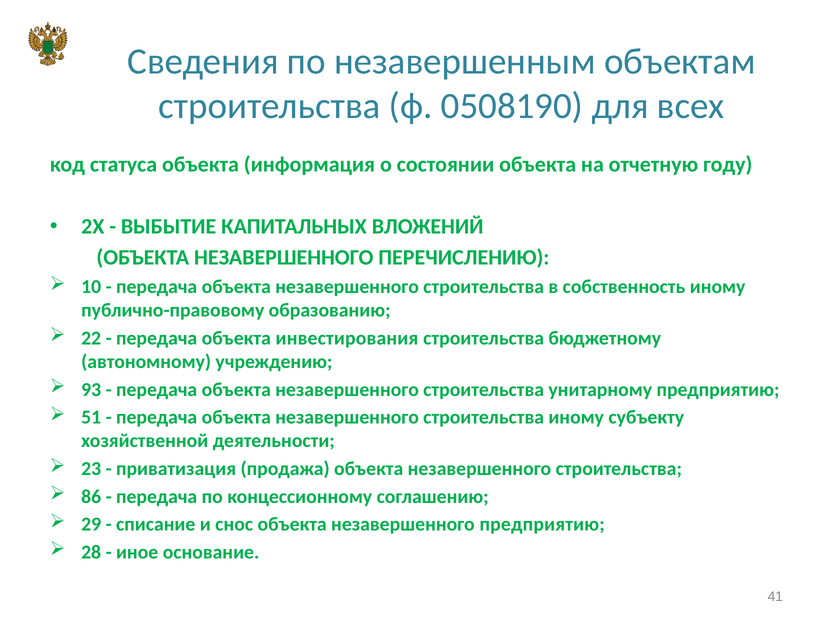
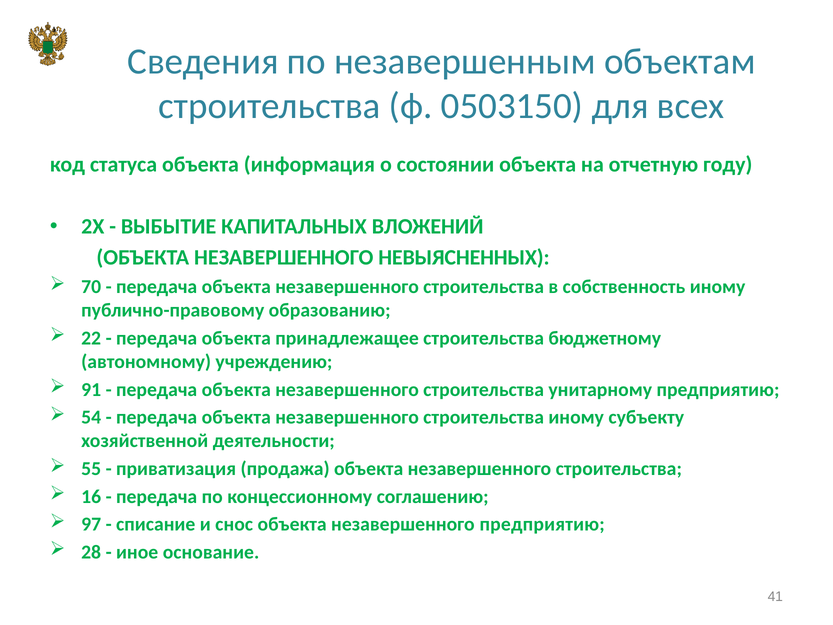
0508190: 0508190 -> 0503150 (512, 106)
ПЕРЕЧИСЛЕНИЮ: ПЕРЕЧИСЛЕНИЮ -> НЕВЫЯСНЕННЫХ (464, 258)
10: 10 -> 70 (91, 287)
инвестирования: инвестирования -> принадлежащее (347, 338)
93: 93 -> 91 (91, 389)
51: 51 -> 54 (91, 417)
23: 23 -> 55 (91, 469)
86: 86 -> 16 (91, 496)
29: 29 -> 97 (91, 524)
